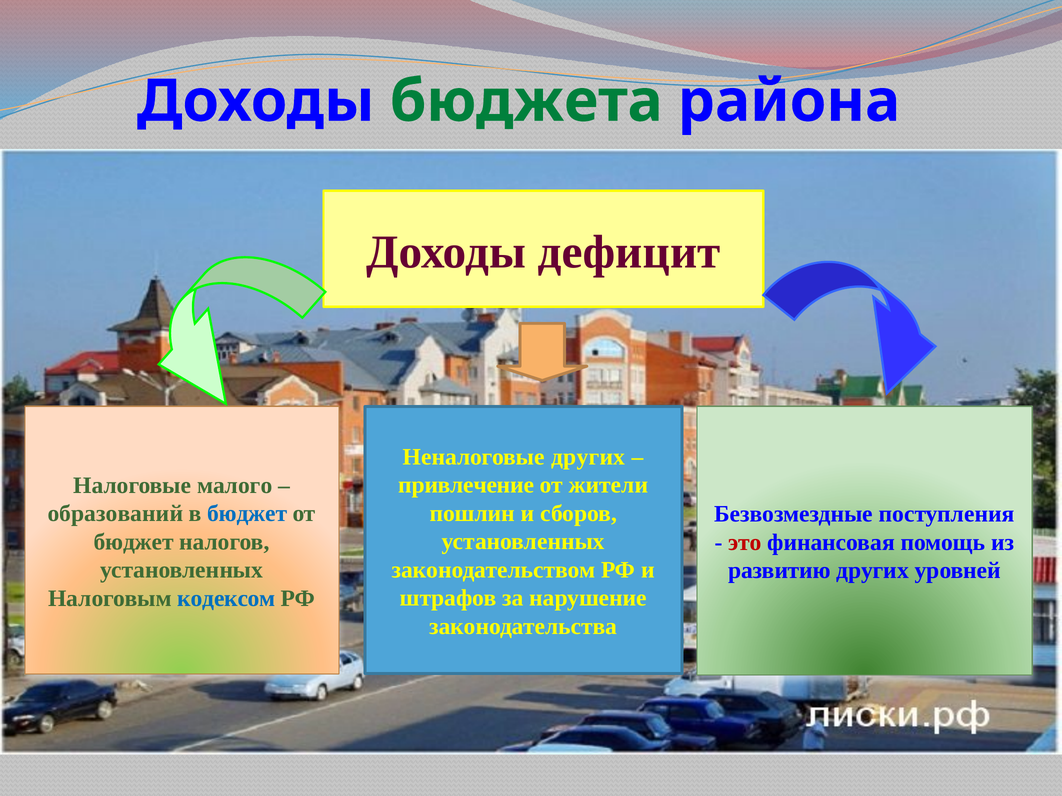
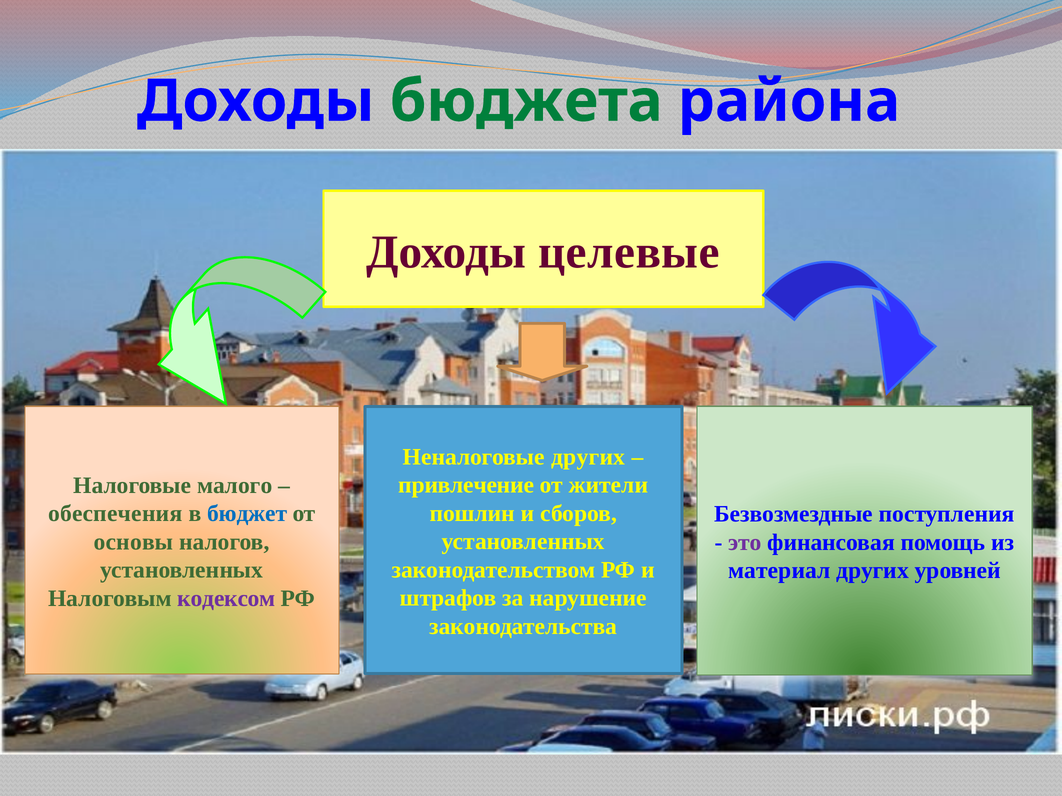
дефицит: дефицит -> целевые (629, 252)
образований: образований -> обеспечения (115, 514)
бюджет: бюджет -> основы (134, 542)
это colour: red -> purple (745, 543)
развитию: развитию -> материал (779, 571)
кодексом colour: blue -> purple (226, 599)
